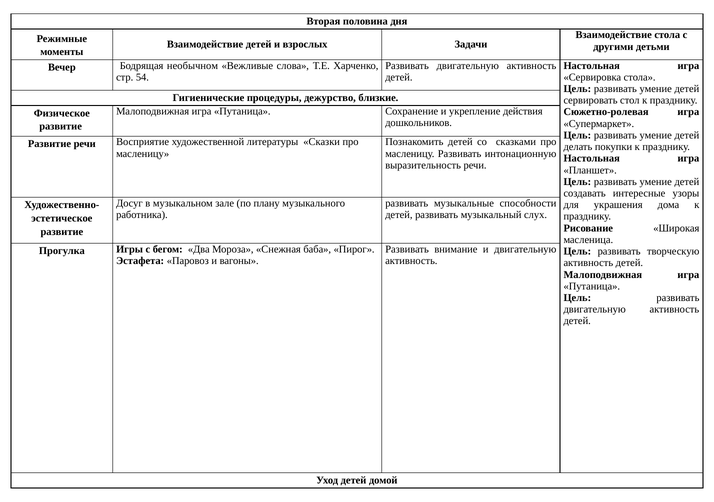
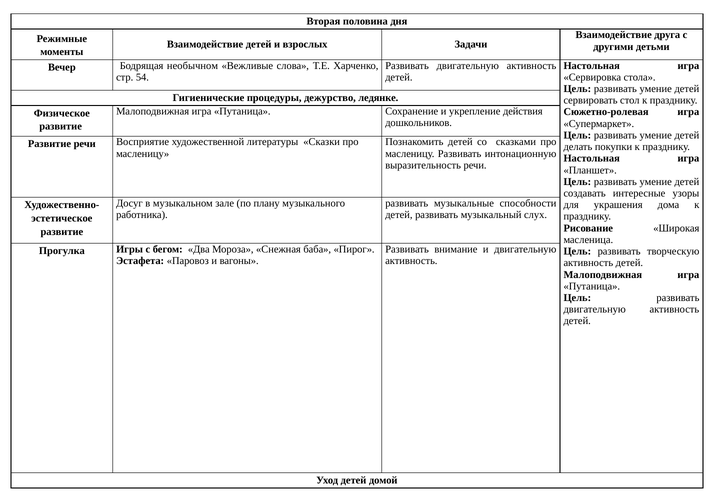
Взаимодействие стола: стола -> друга (667, 35)
близкие: близкие -> ледянке (378, 98)
